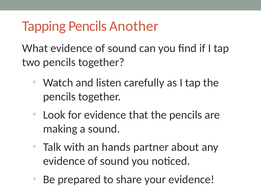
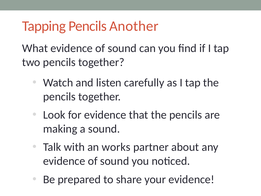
hands: hands -> works (116, 147)
